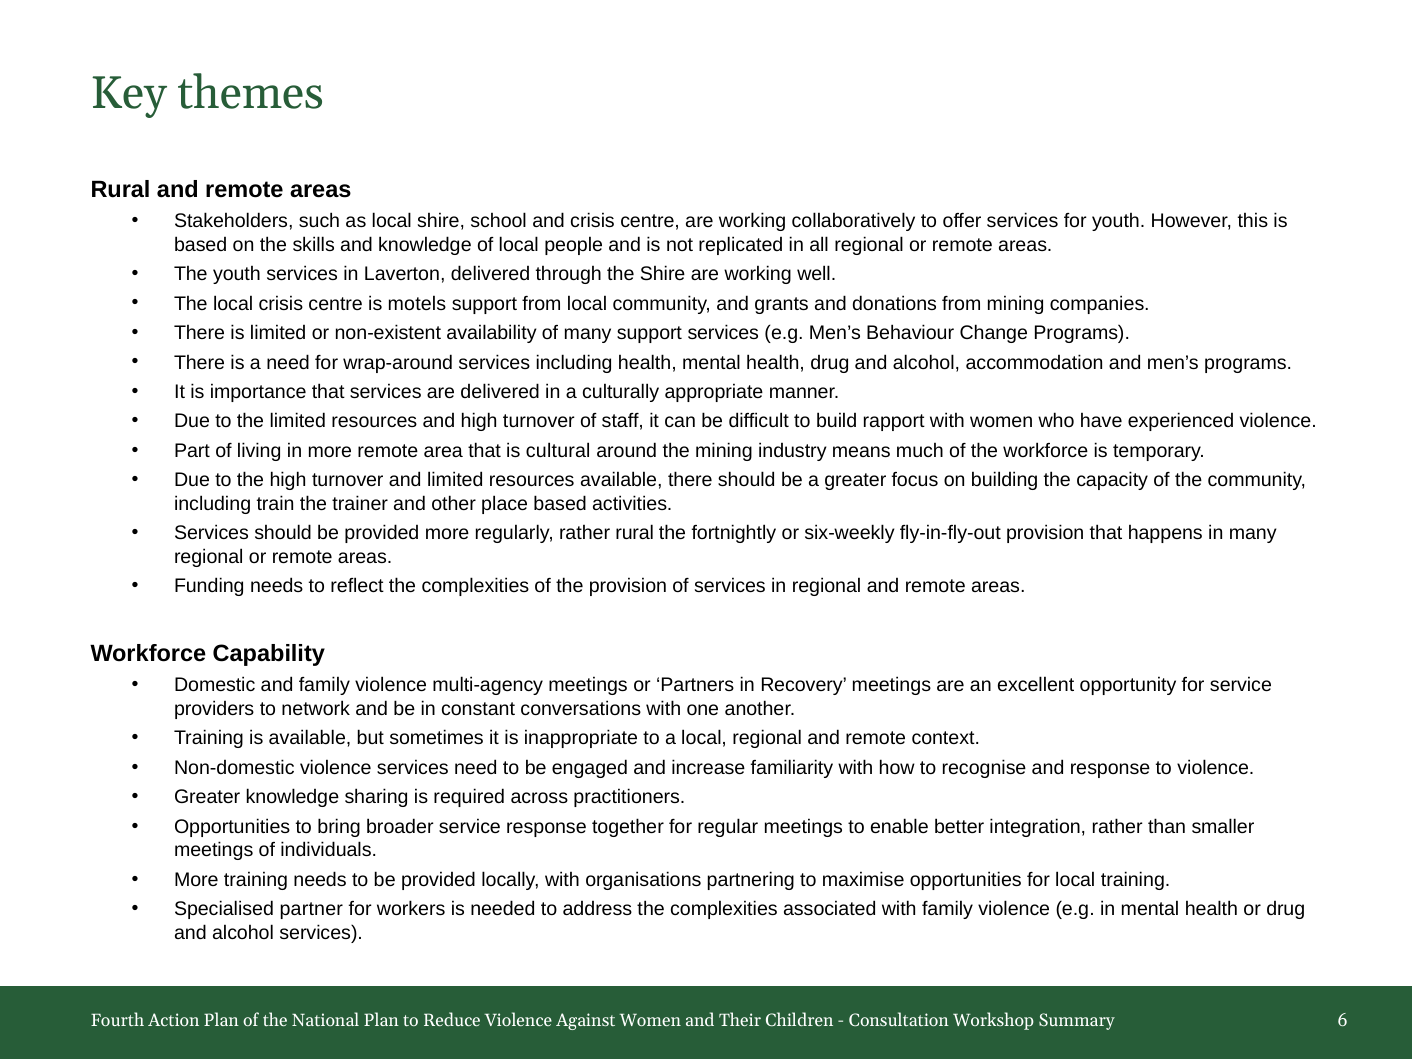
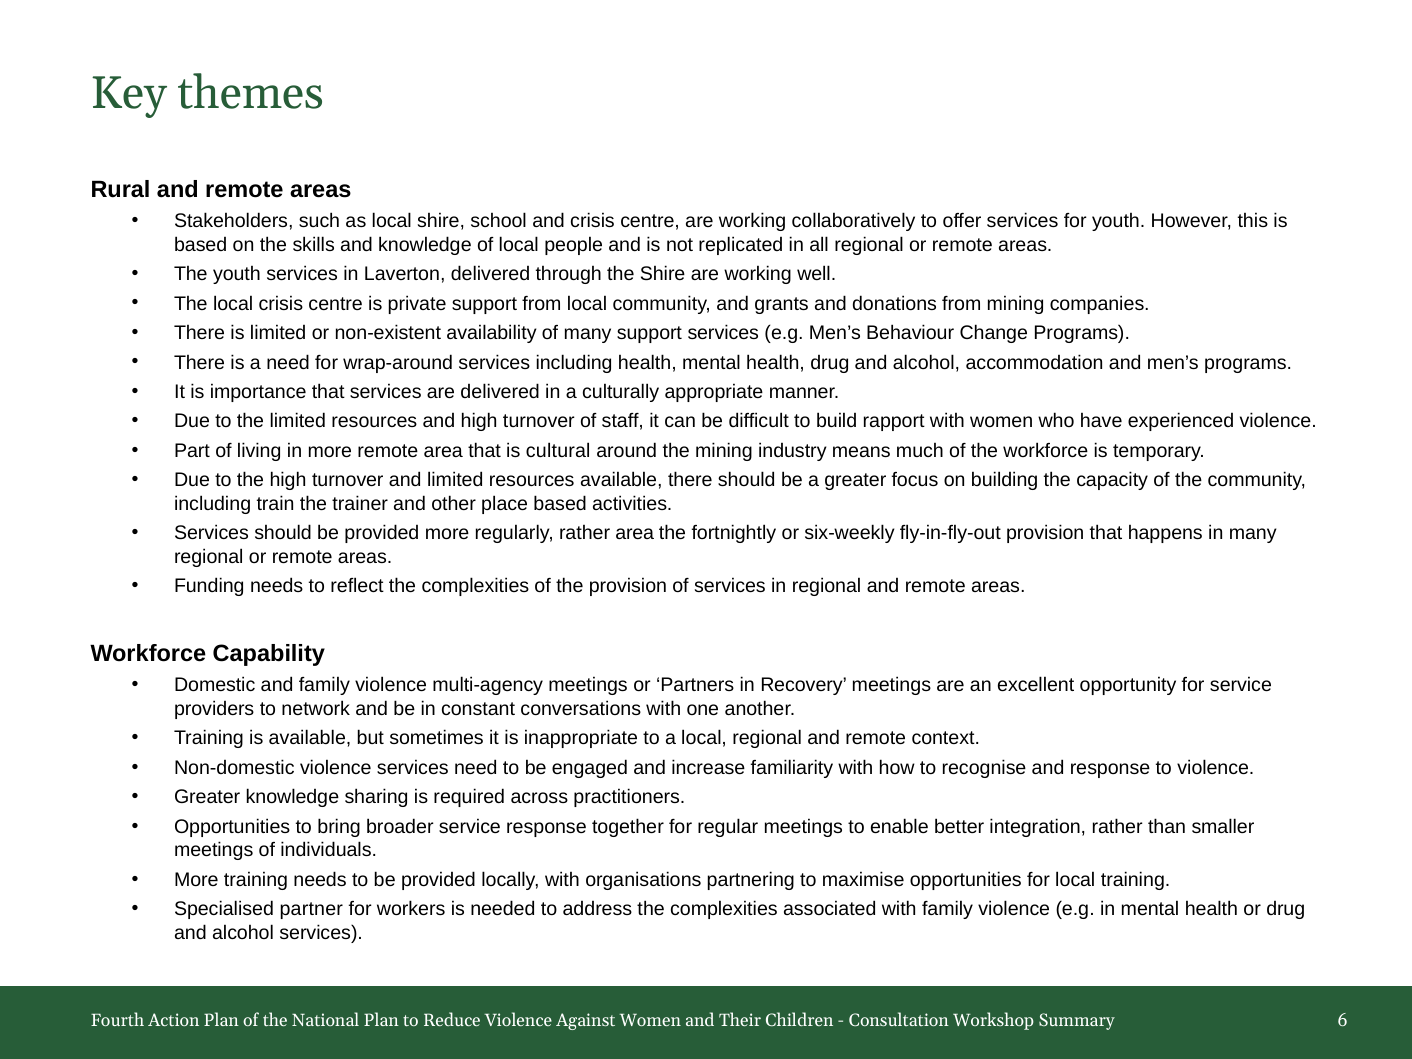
motels: motels -> private (417, 304)
rather rural: rural -> area (635, 533)
